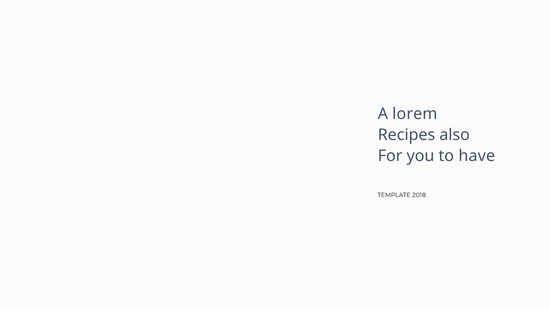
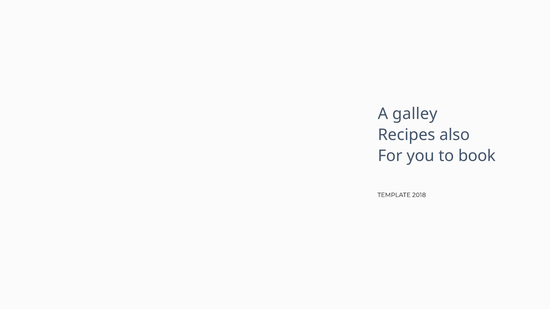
lorem: lorem -> galley (415, 114)
have: have -> book (477, 156)
